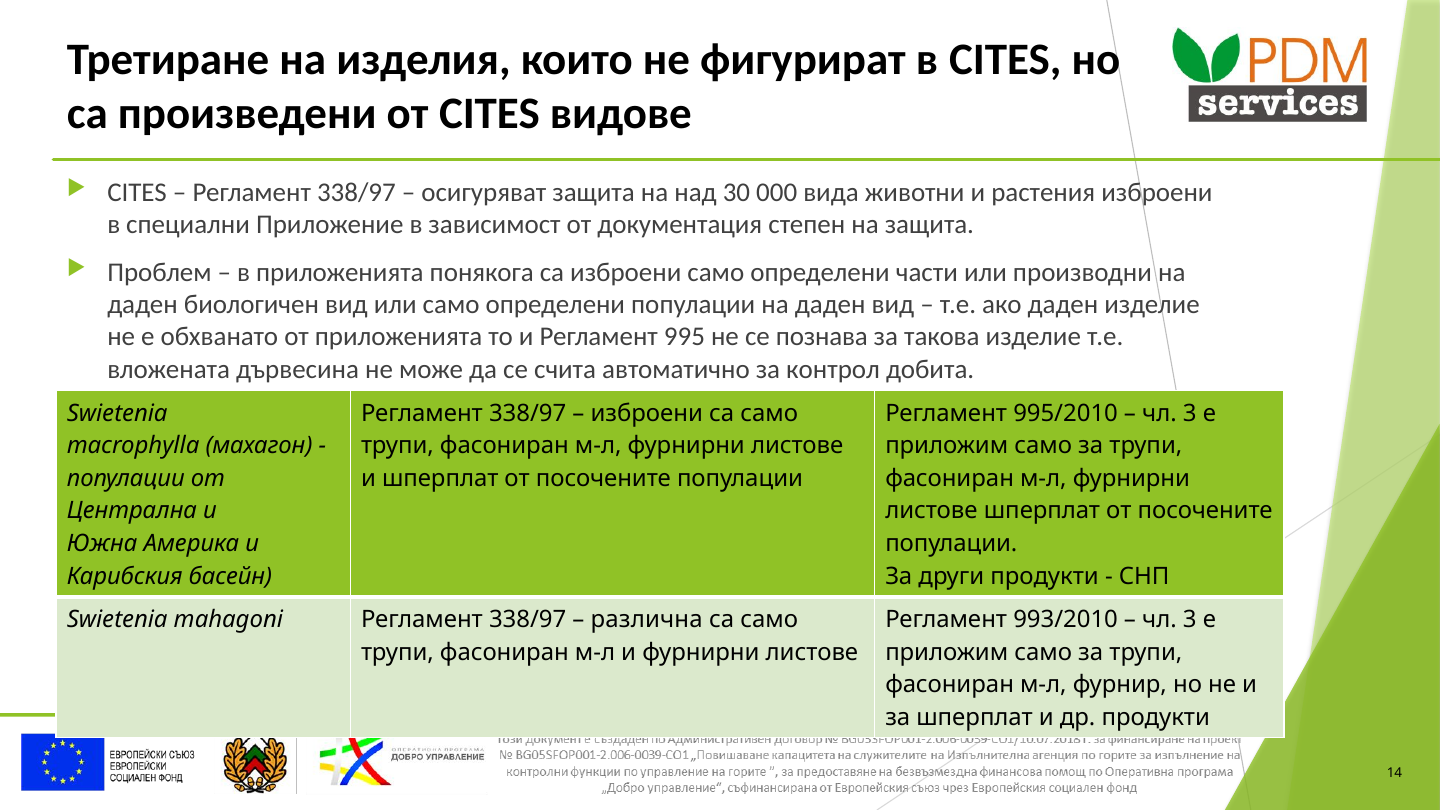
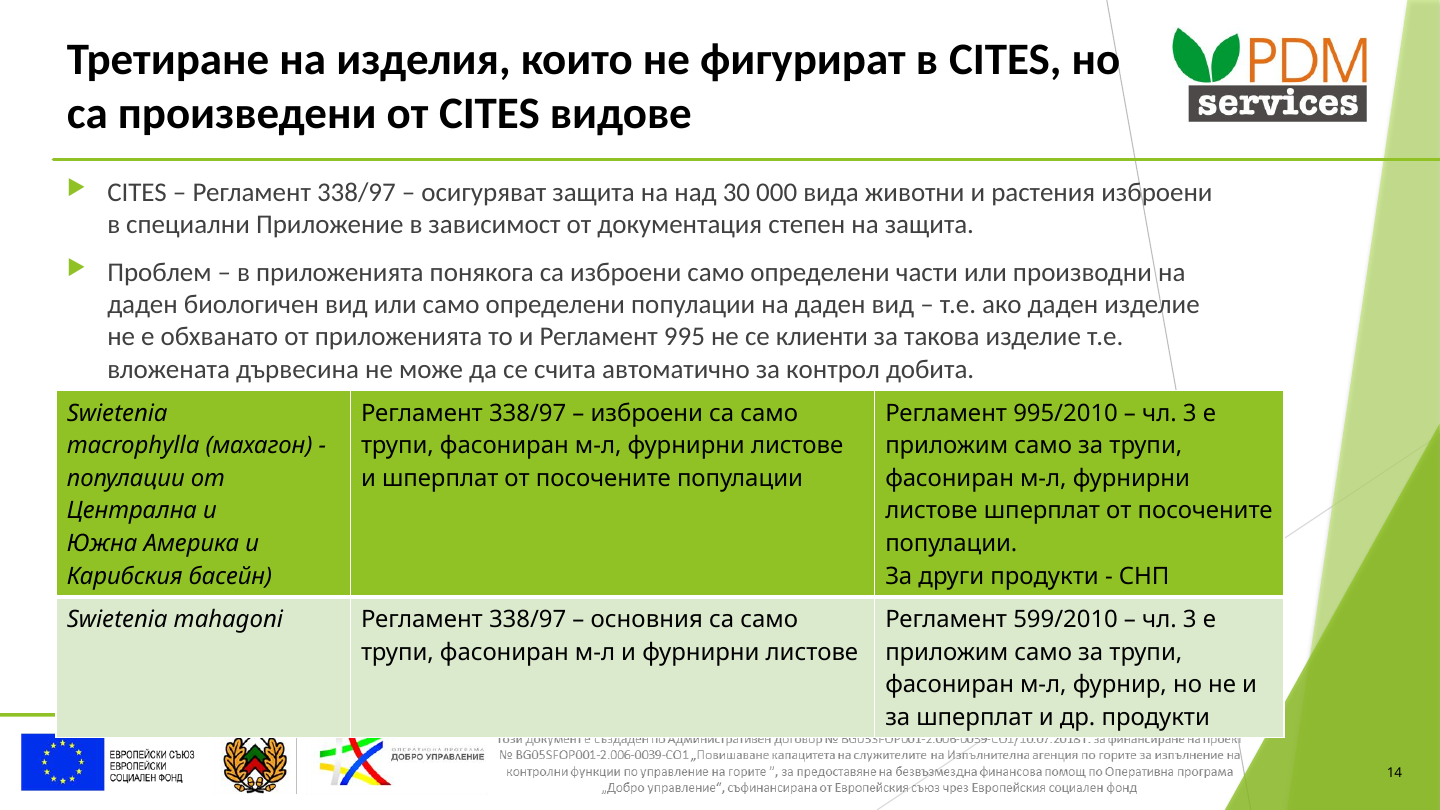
познава: познава -> клиенти (822, 337)
различна: различна -> основния (647, 620)
993/2010: 993/2010 -> 599/2010 (1066, 620)
